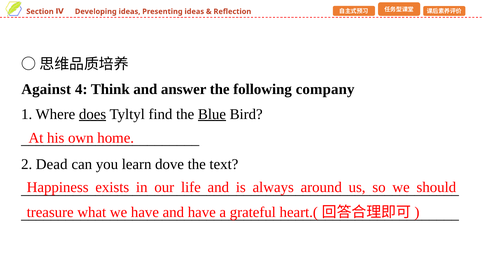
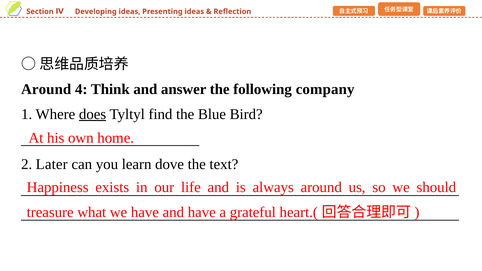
Against: Against -> Around (46, 89)
Blue underline: present -> none (212, 114)
Dead: Dead -> Later (52, 164)
